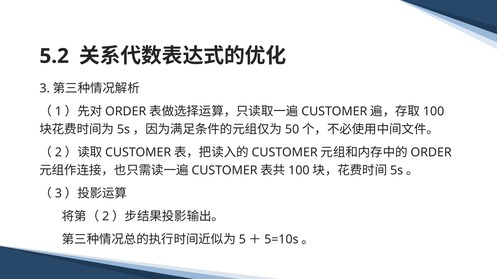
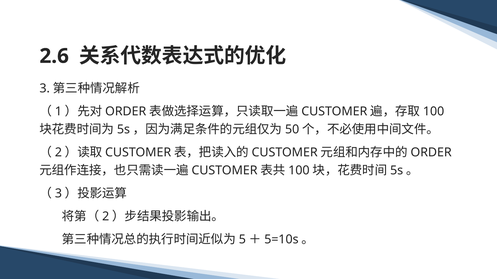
5.2: 5.2 -> 2.6 (54, 56)
